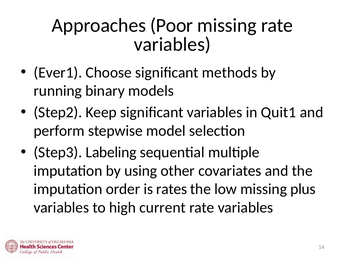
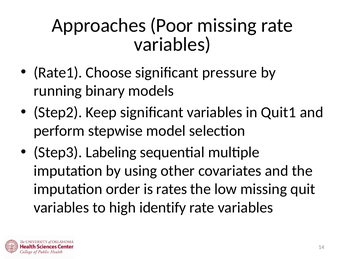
Ever1: Ever1 -> Rate1 (58, 72)
methods: methods -> pressure (230, 72)
plus: plus -> quit (303, 189)
current: current -> identify (163, 207)
